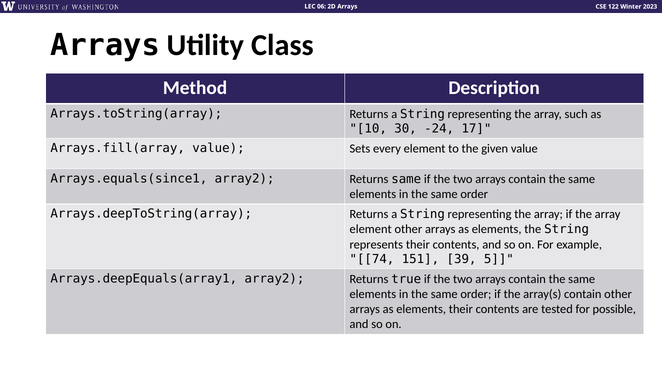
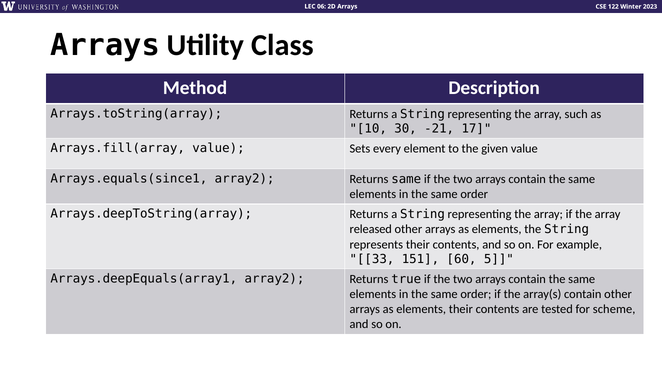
-24: -24 -> -21 (439, 129)
element: element -> released (371, 230)
74: 74 -> 33 (372, 260)
39: 39 -> 60 (462, 260)
possible: possible -> scheme (614, 310)
